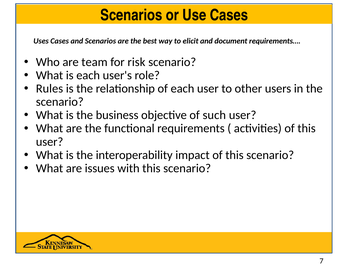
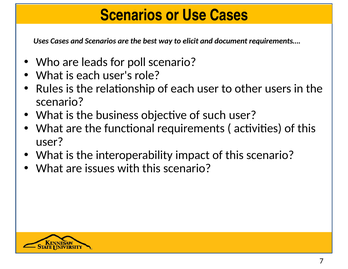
team: team -> leads (94, 62)
risk: risk -> poll (137, 62)
